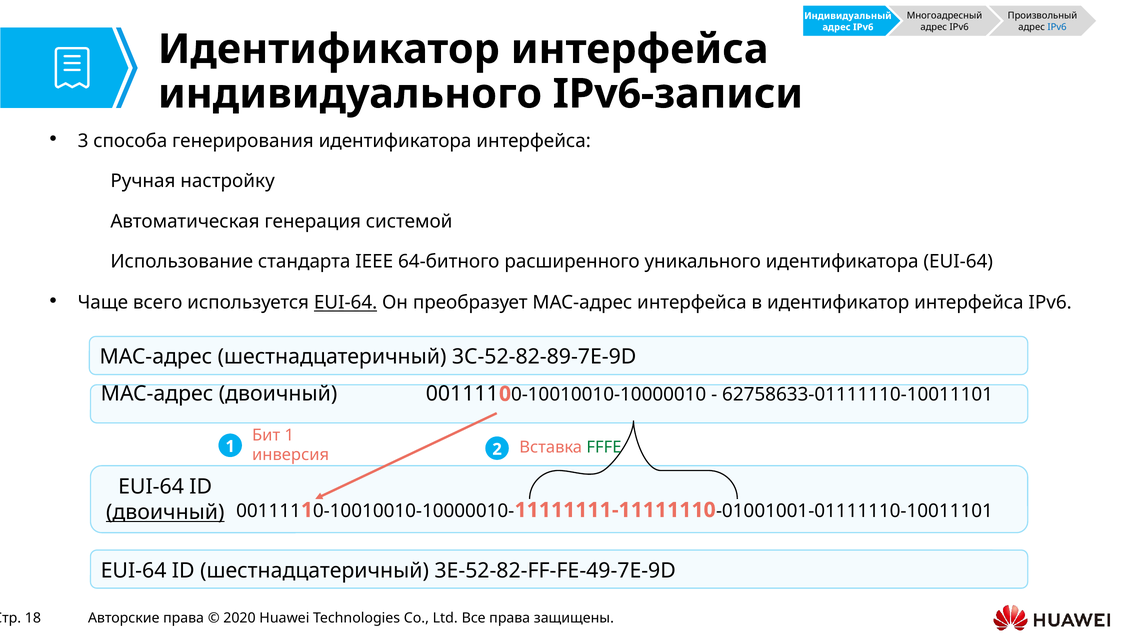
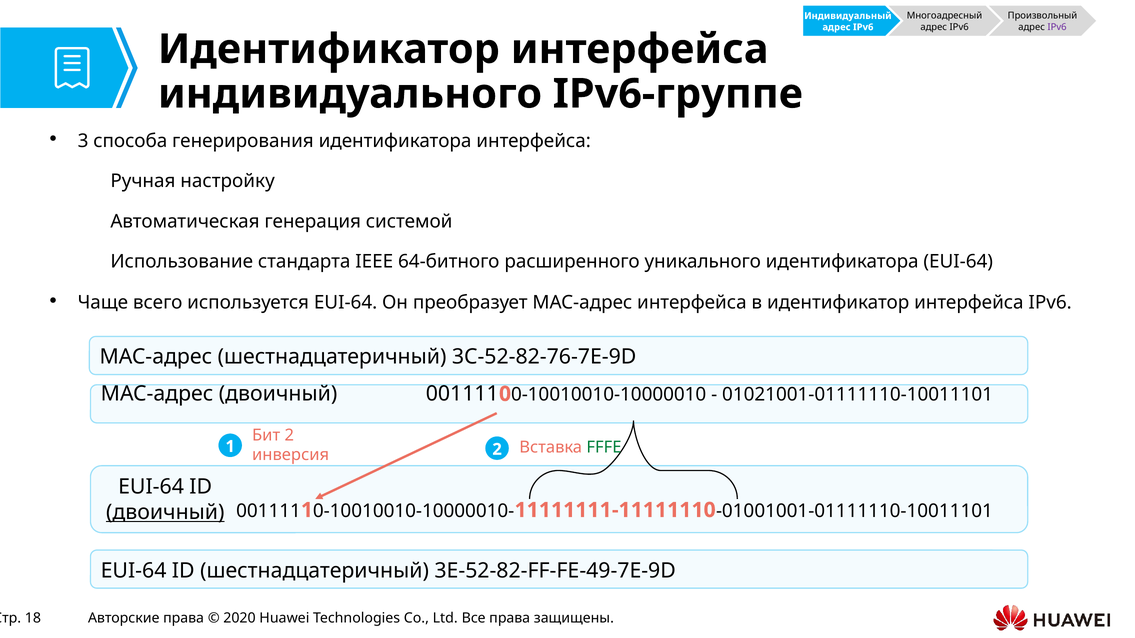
IPv6 colour: blue -> purple (1057, 27)
IPv6-записи: IPv6-записи -> IPv6-группе (678, 94)
EUI-64 underline: present -> none (346, 303)
3C-52-82-89-7E-9D: 3C-52-82-89-7E-9D -> 3C-52-82-76-7E-9D (544, 357)
62758633-01111110-10011101: 62758633-01111110-10011101 -> 01021001-01111110-10011101 (858, 395)
Бит 1: 1 -> 2 (289, 435)
